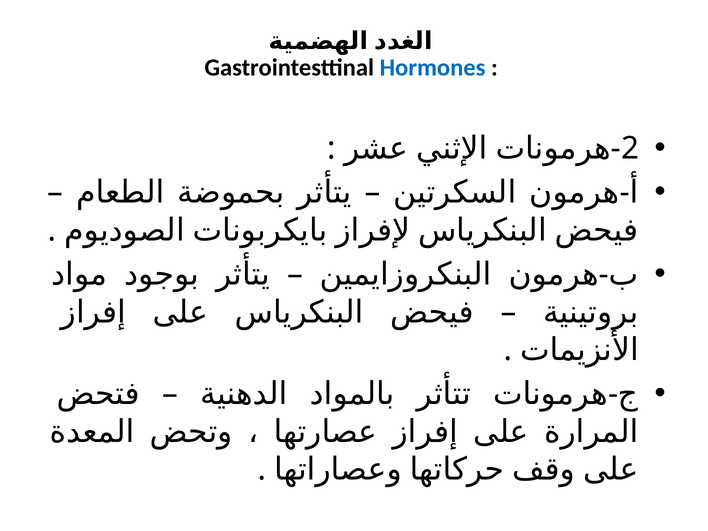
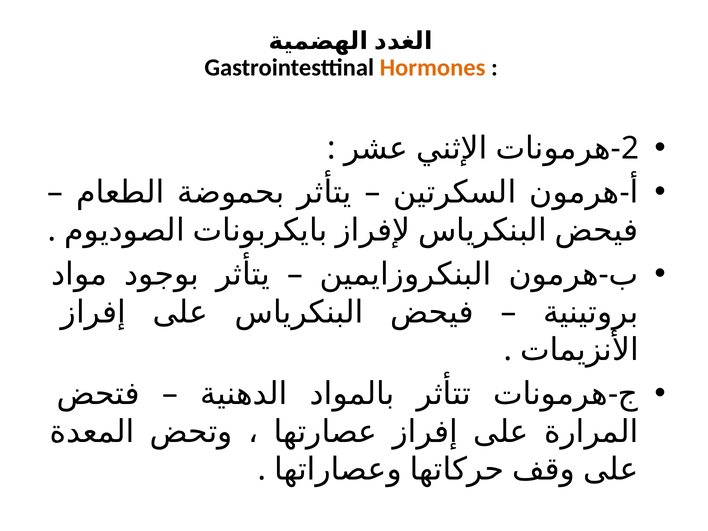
Hormones colour: blue -> orange (433, 68)
